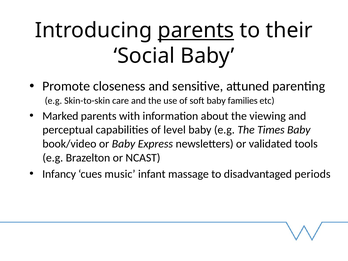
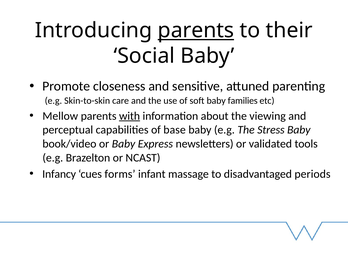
Marked: Marked -> Mellow (60, 116)
with underline: none -> present (130, 116)
level: level -> base (175, 130)
Times: Times -> Stress (271, 130)
music: music -> forms (120, 174)
